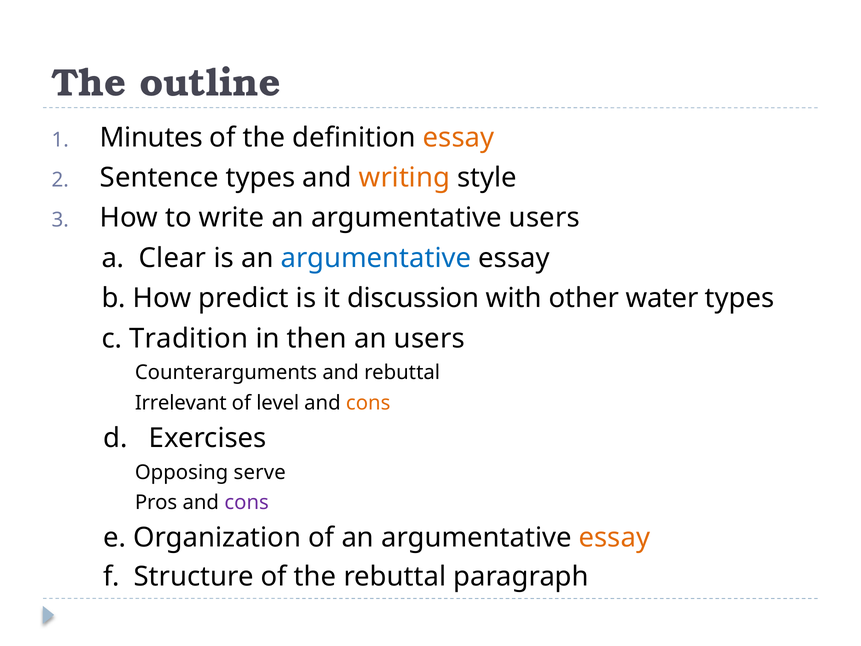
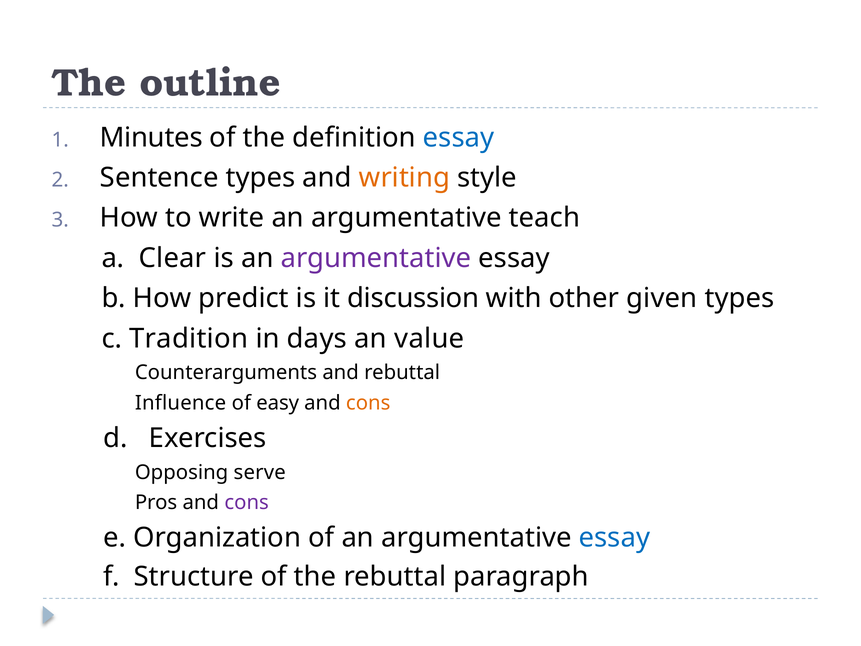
essay colour: orange -> blue (459, 137)
argumentative users: users -> teach (544, 218)
argumentative colour: blue -> purple (376, 258)
water: water -> given (662, 298)
then: then -> days (317, 338)
an users: users -> value (429, 338)
Irrelevant: Irrelevant -> Influence (181, 403)
level: level -> easy (278, 403)
essay colour: orange -> blue (614, 538)
